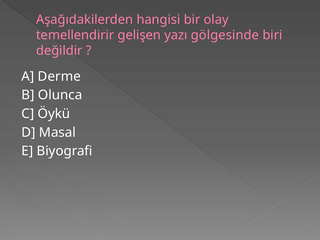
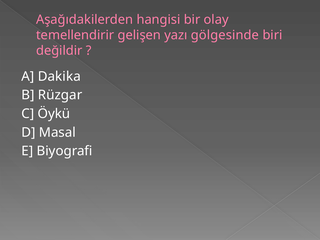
Derme: Derme -> Dakika (59, 76)
Olunca: Olunca -> Rüzgar (60, 95)
